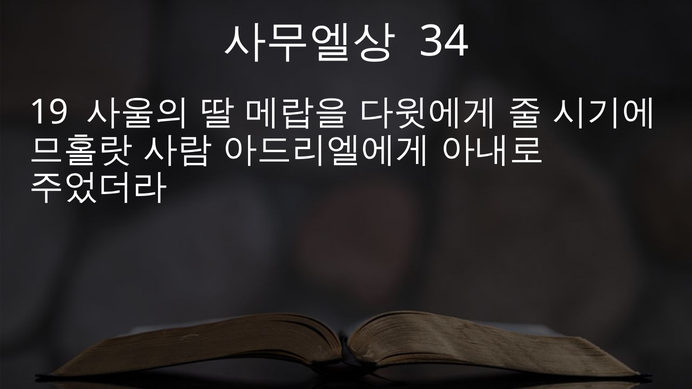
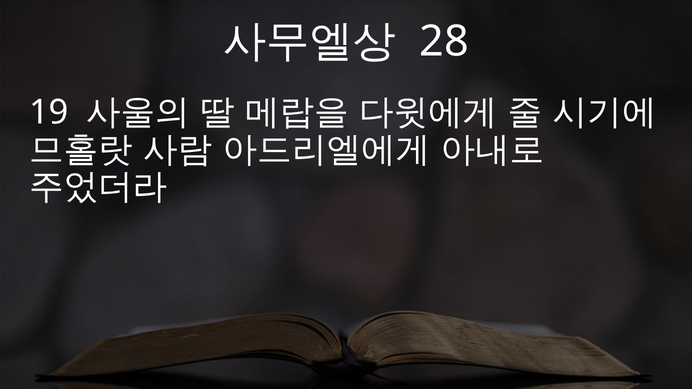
34: 34 -> 28 (444, 42)
